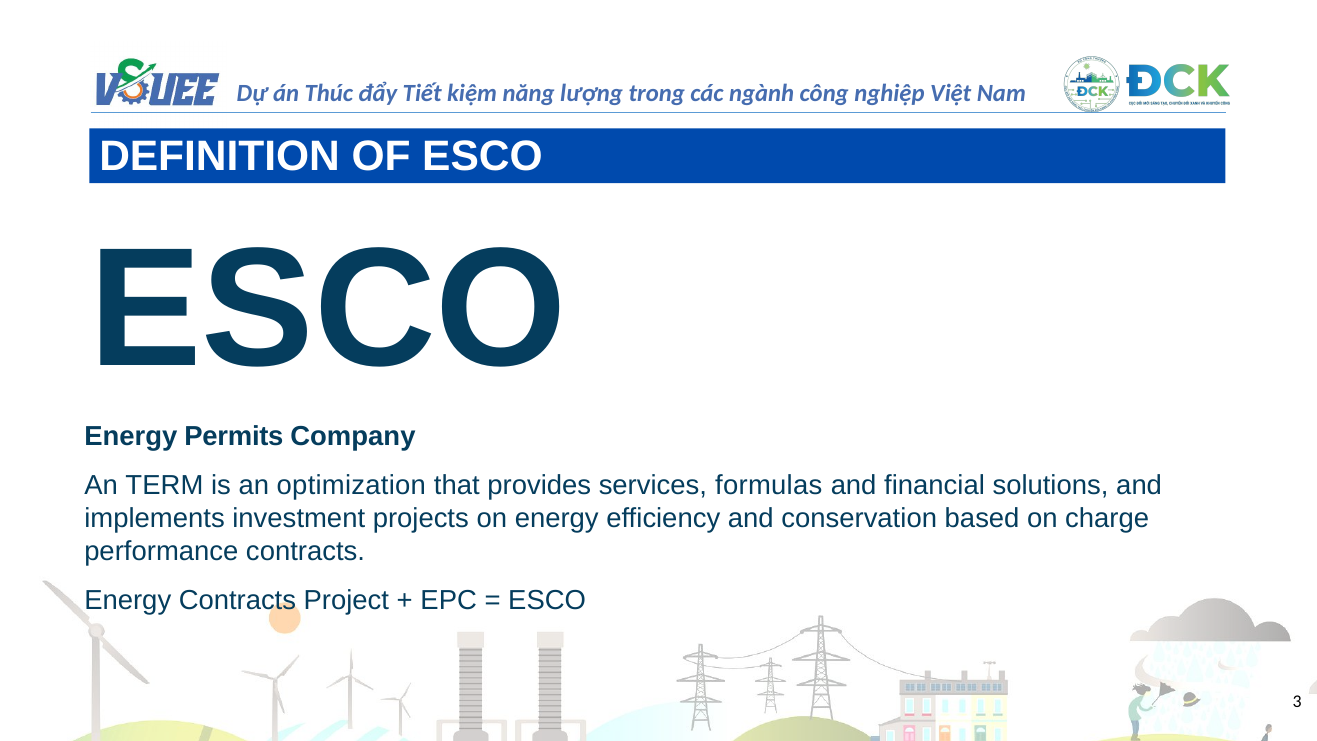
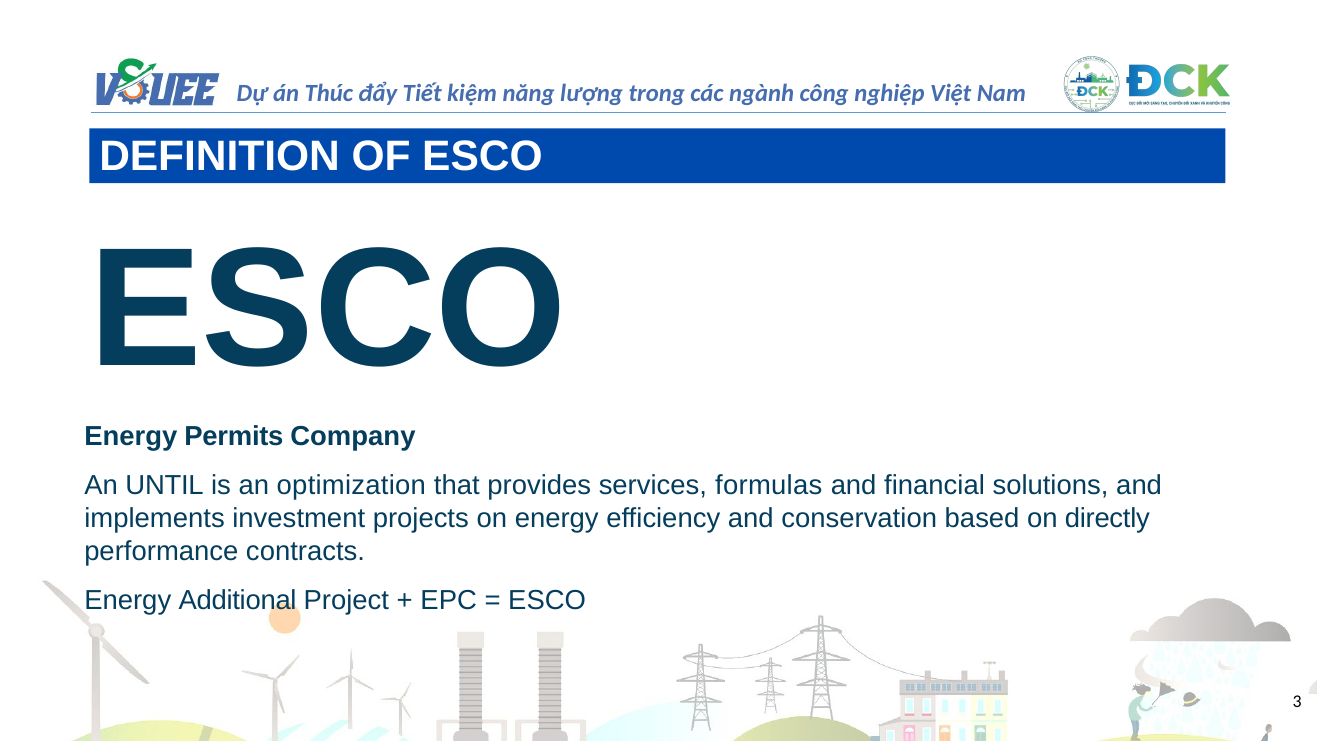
TERM: TERM -> UNTIL (165, 485)
charge: charge -> directly (1107, 518)
Energy Contracts: Contracts -> Additional (238, 601)
